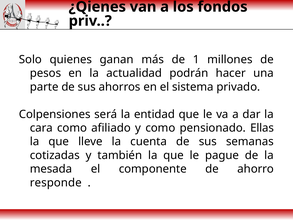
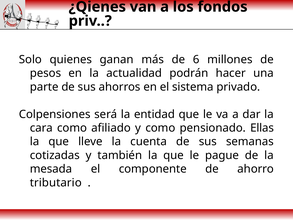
1: 1 -> 6 (196, 59)
responde: responde -> tributario (56, 183)
